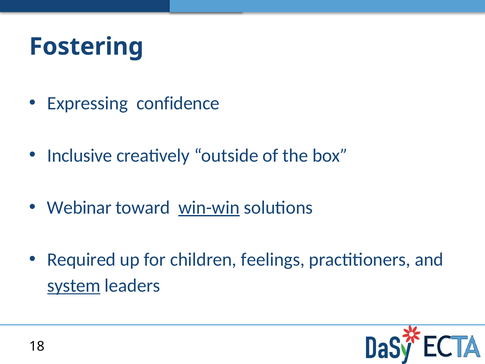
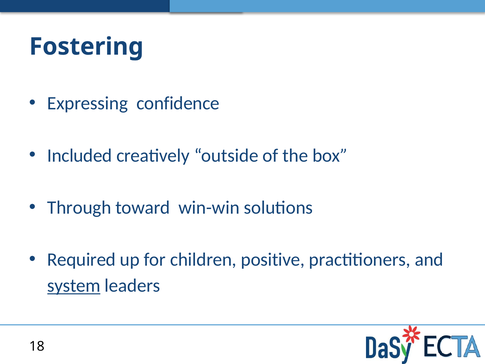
Inclusive: Inclusive -> Included (80, 155)
Webinar: Webinar -> Through (79, 207)
win-win underline: present -> none (209, 207)
feelings: feelings -> positive (273, 259)
